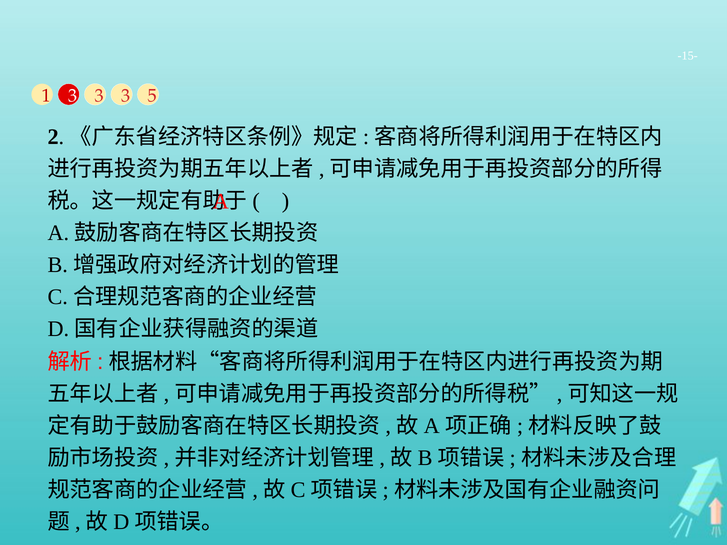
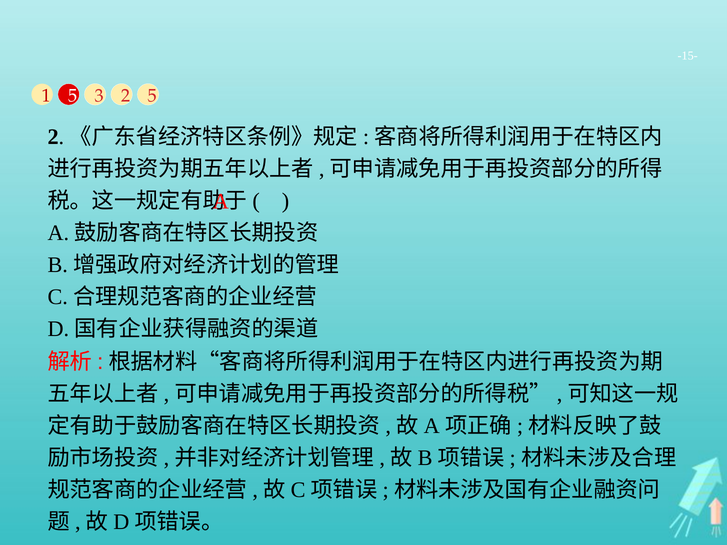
1 3: 3 -> 5 (73, 96)
3: 3 -> 2 (126, 96)
